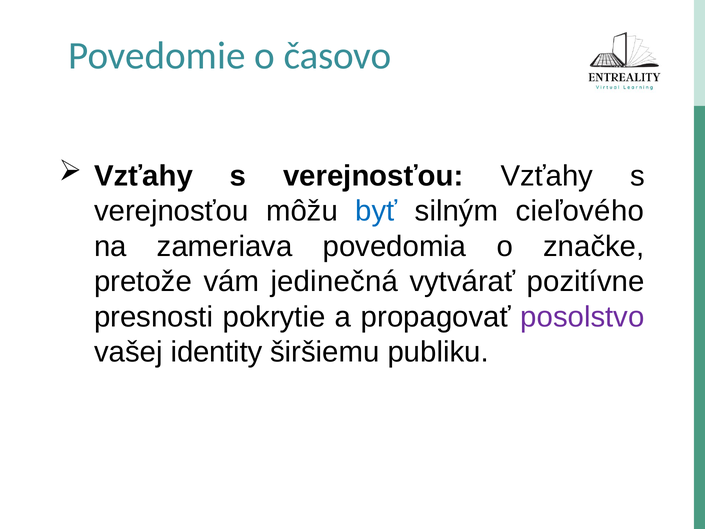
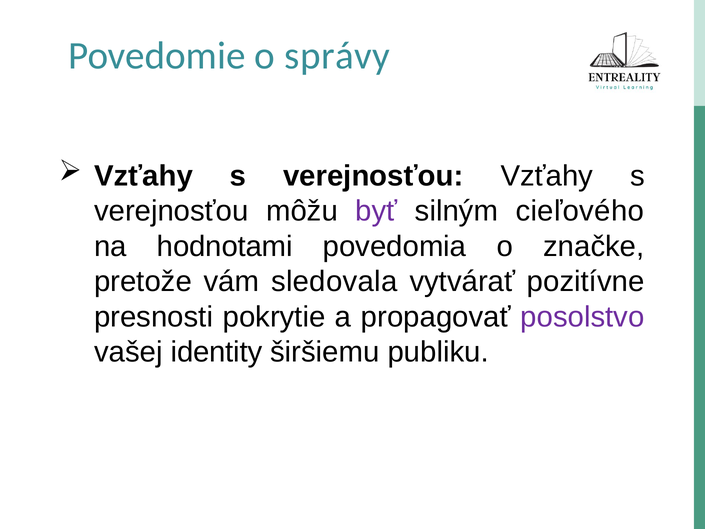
časovo: časovo -> správy (337, 56)
byť colour: blue -> purple (376, 211)
zameriava: zameriava -> hodnotami (225, 246)
jedinečná: jedinečná -> sledovala (334, 282)
